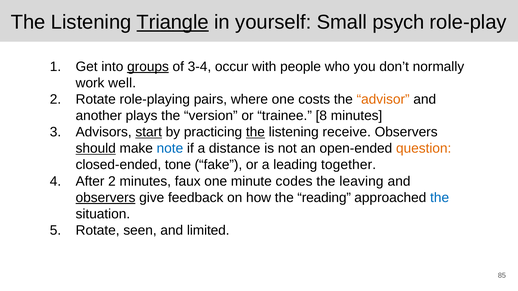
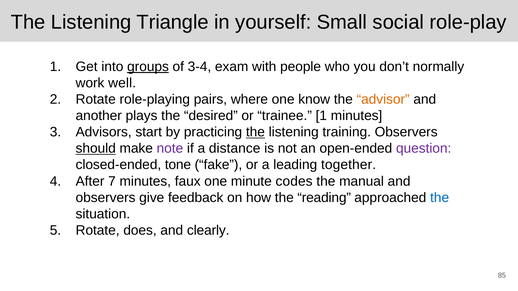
Triangle underline: present -> none (173, 22)
psych: psych -> social (398, 22)
occur: occur -> exam (232, 67)
costs: costs -> know (314, 99)
version: version -> desired (211, 116)
trainee 8: 8 -> 1 (321, 116)
start underline: present -> none (149, 132)
receive: receive -> training (347, 132)
note colour: blue -> purple (170, 149)
question colour: orange -> purple (424, 149)
After 2: 2 -> 7 (112, 181)
leaving: leaving -> manual (362, 181)
observers underline: present -> none (106, 198)
seen: seen -> does (140, 231)
limited: limited -> clearly (208, 231)
